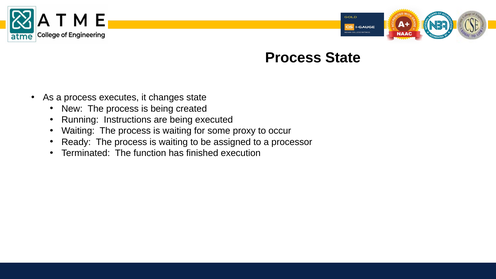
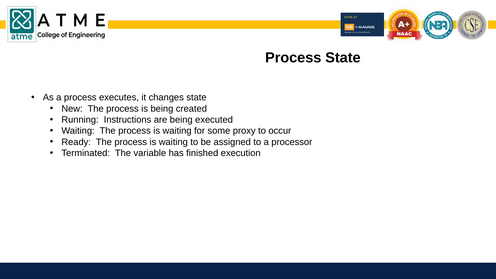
function: function -> variable (150, 153)
